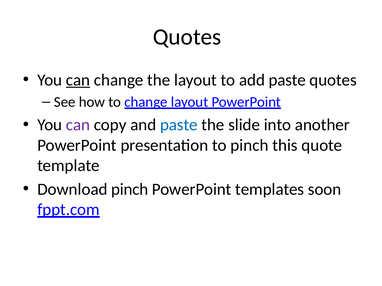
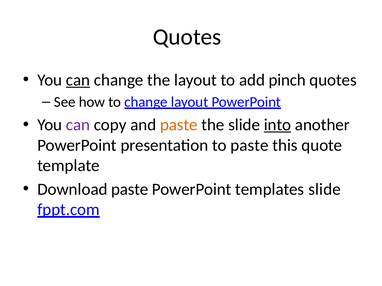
add paste: paste -> pinch (287, 80)
paste colour: blue -> orange (179, 125)
into underline: none -> present (278, 125)
to pinch: pinch -> paste (249, 145)
Download pinch: pinch -> paste (130, 190)
templates soon: soon -> slide (325, 190)
